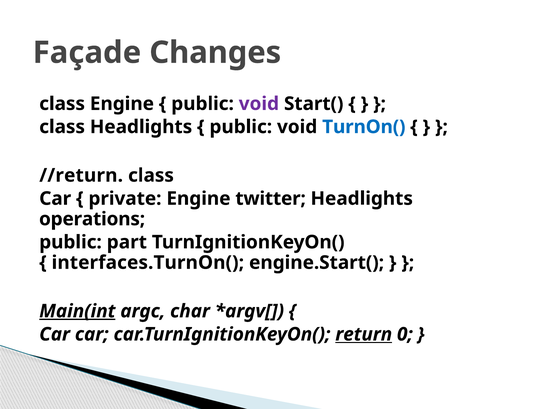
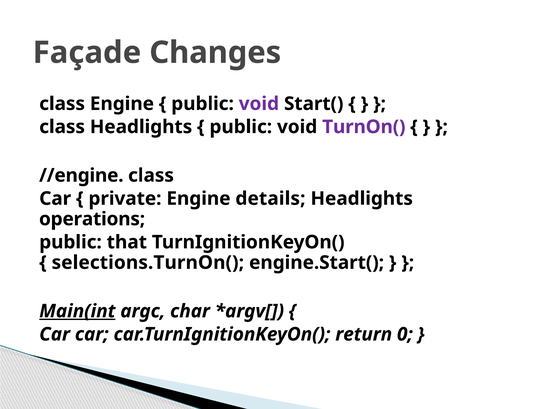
TurnOn( colour: blue -> purple (364, 127)
//return: //return -> //engine (81, 176)
twitter: twitter -> details (270, 199)
part: part -> that (127, 242)
interfaces.TurnOn(: interfaces.TurnOn( -> selections.TurnOn( (148, 263)
return underline: present -> none (364, 335)
